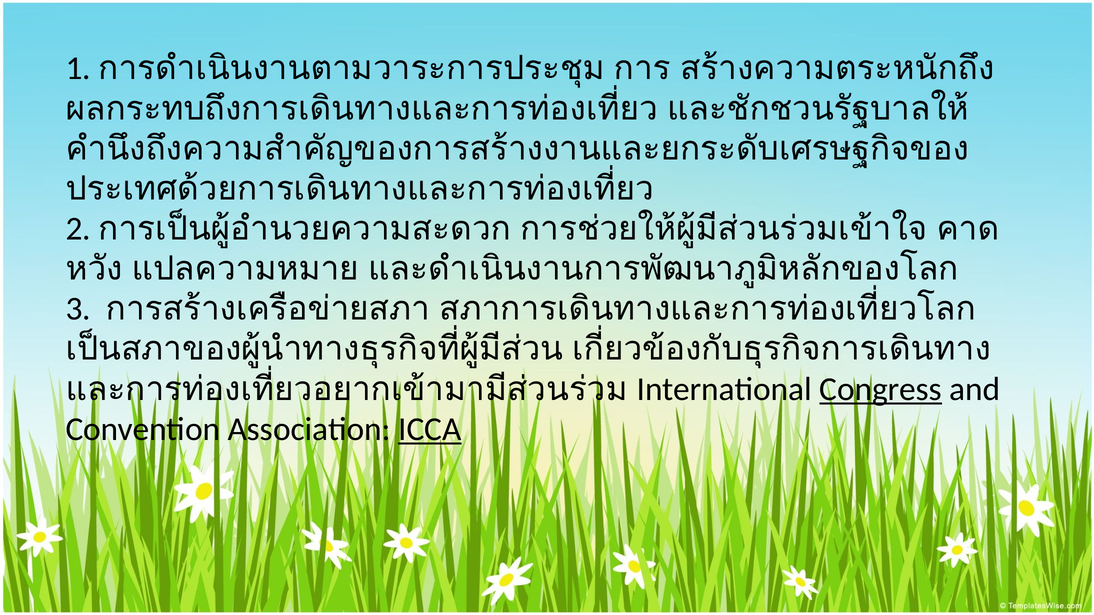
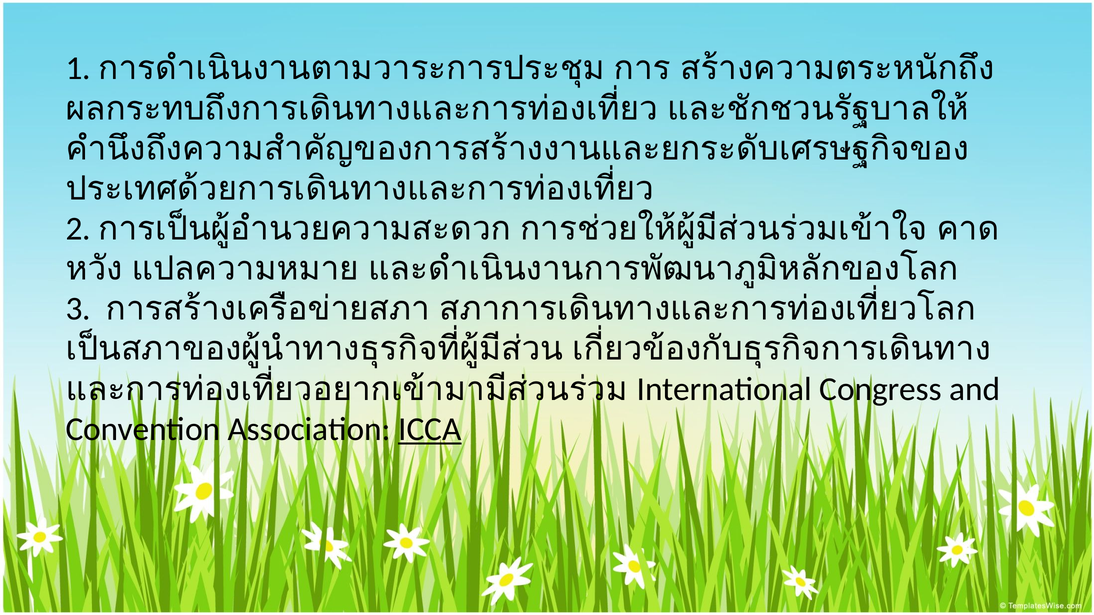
Congress underline: present -> none (881, 389)
